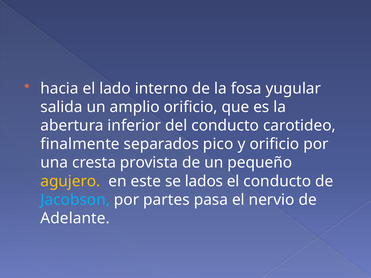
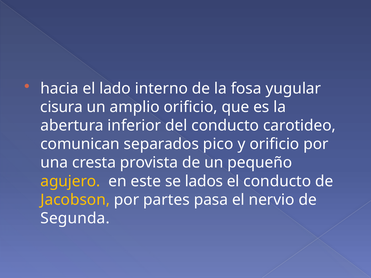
salida: salida -> cisura (62, 107)
finalmente: finalmente -> comunican (80, 144)
Jacobson colour: light blue -> yellow (75, 200)
Adelante: Adelante -> Segunda (75, 218)
